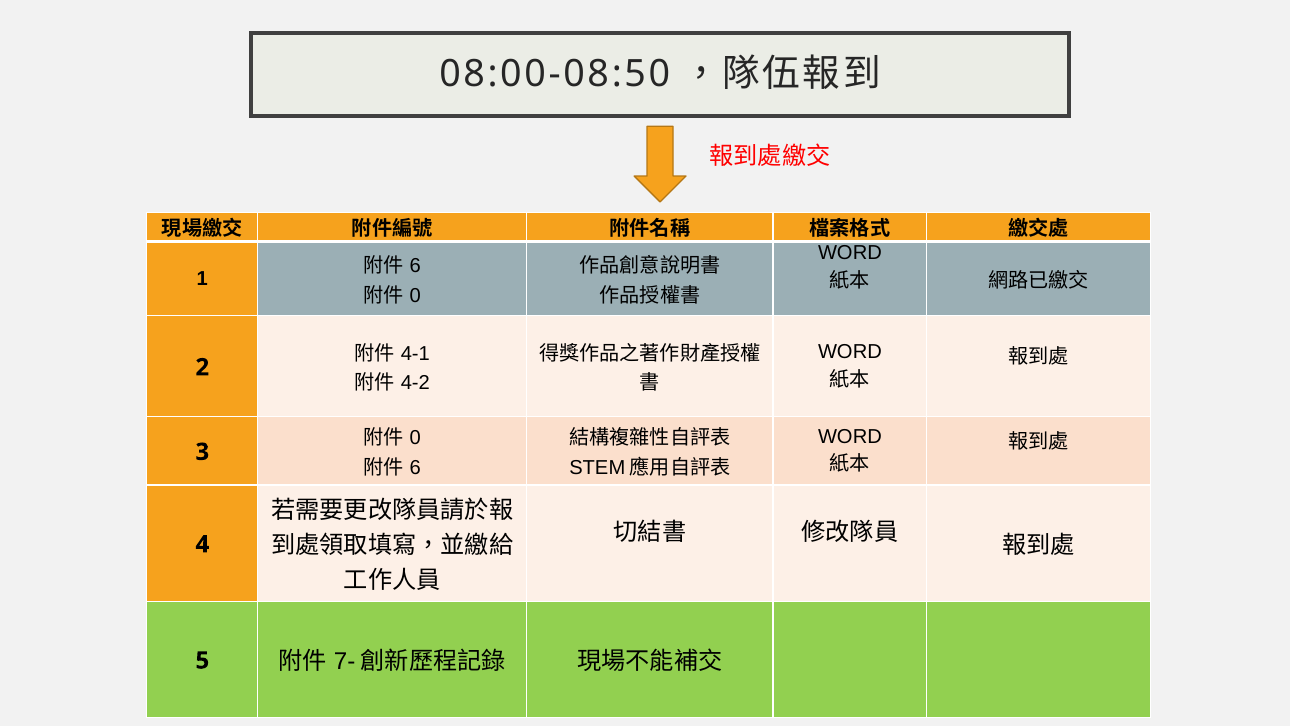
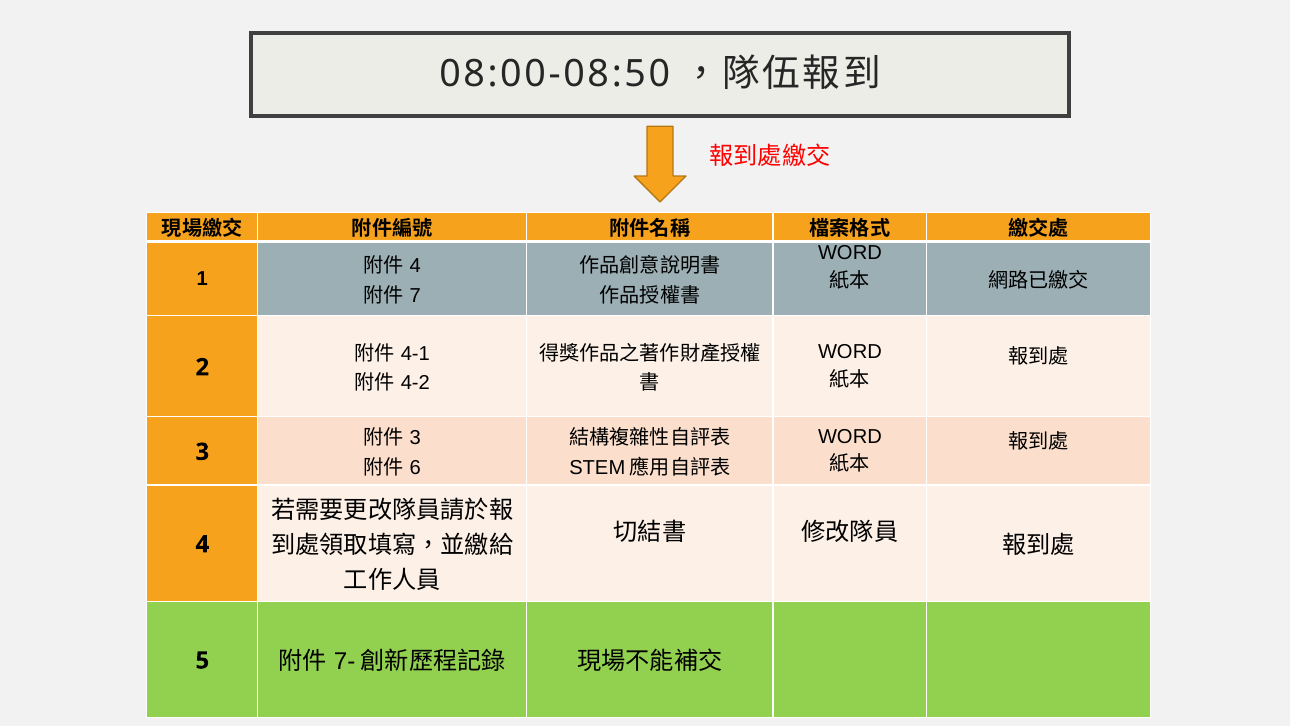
6: 6 -> 4 (415, 266)
0: 0 -> 7 (415, 295)
0: 0 -> 3 (415, 438)
